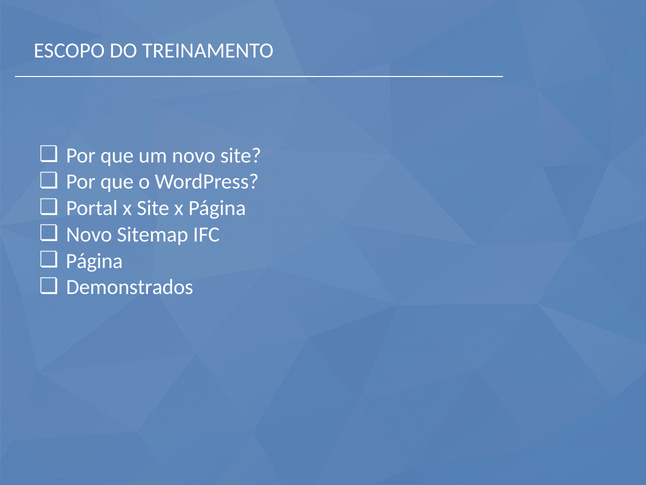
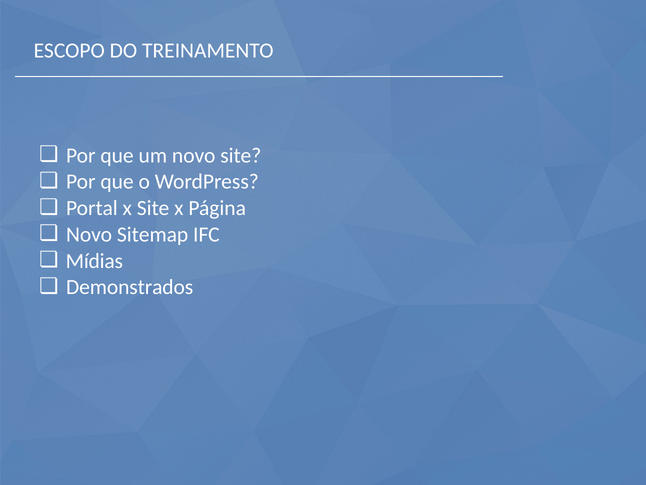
Página: Página -> Mídias (94, 261)
